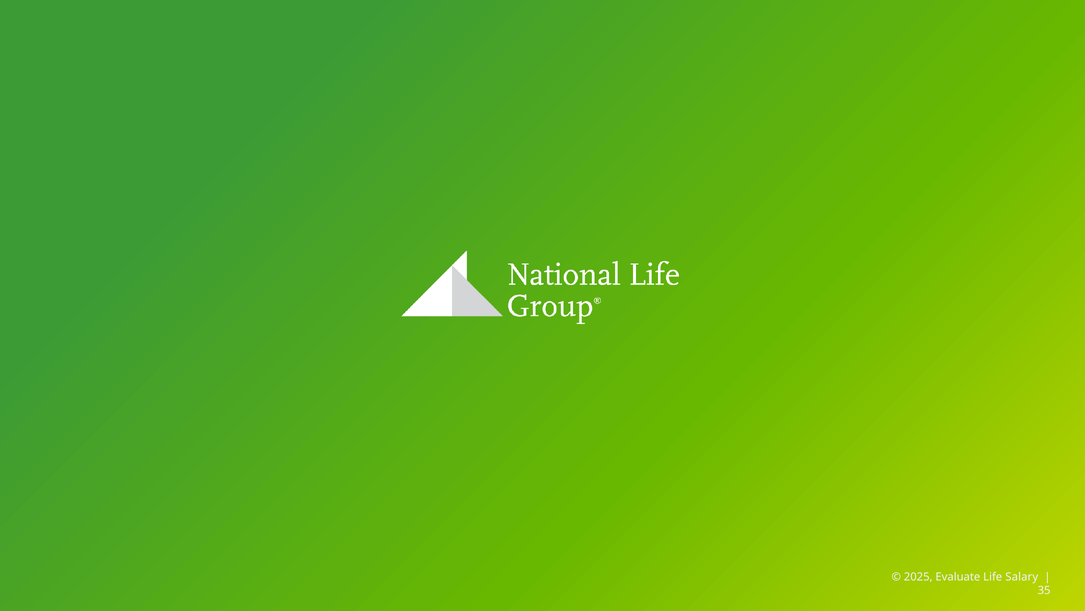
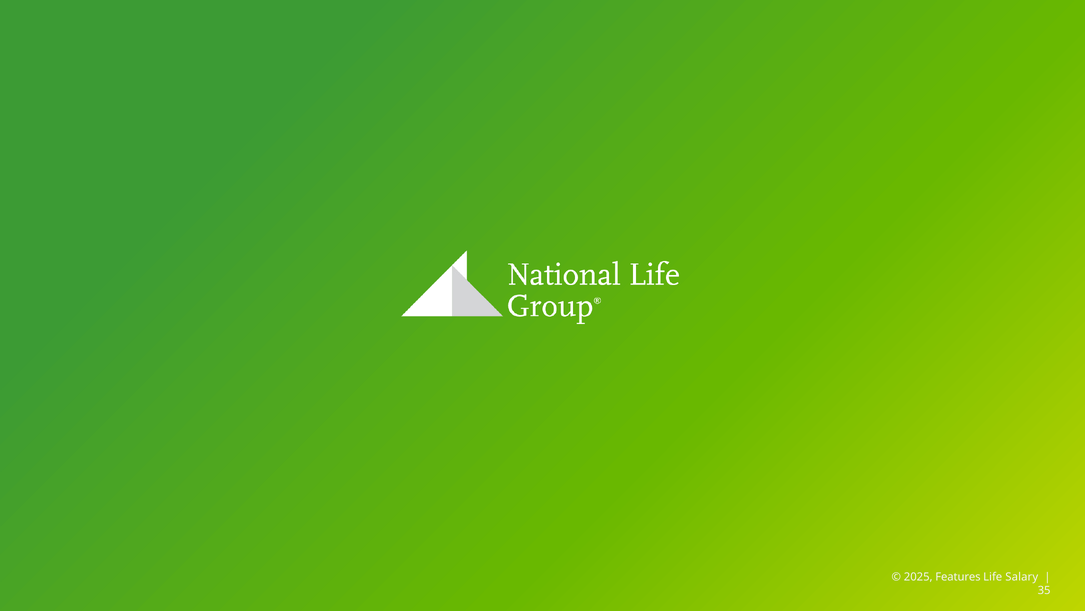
Evaluate: Evaluate -> Features (958, 576)
